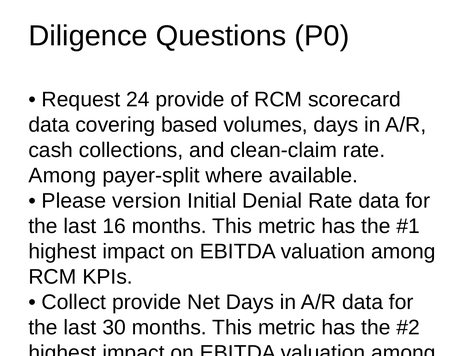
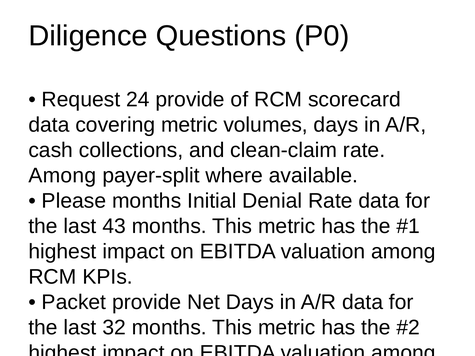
covering based: based -> metric (189, 125)
Please version: version -> months (147, 201)
16: 16 -> 43 (114, 226)
Collect: Collect -> Packet (74, 302)
30: 30 -> 32 (114, 328)
